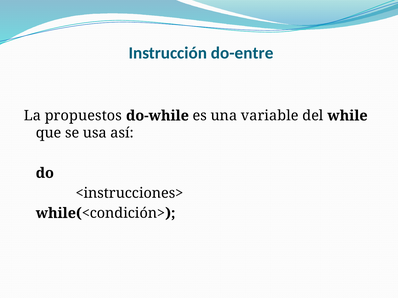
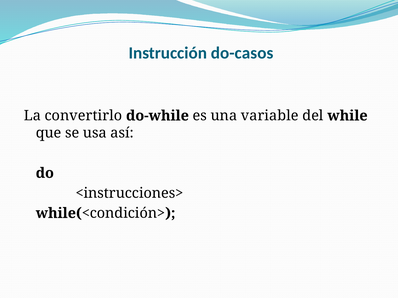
do-entre: do-entre -> do-casos (242, 53)
propuestos: propuestos -> convertirlo (83, 116)
